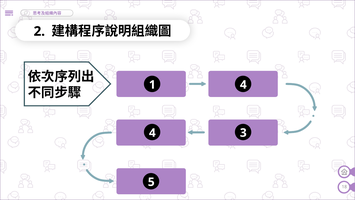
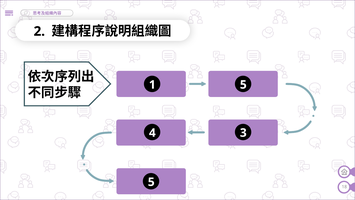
4: 4 -> 5 (243, 85)
